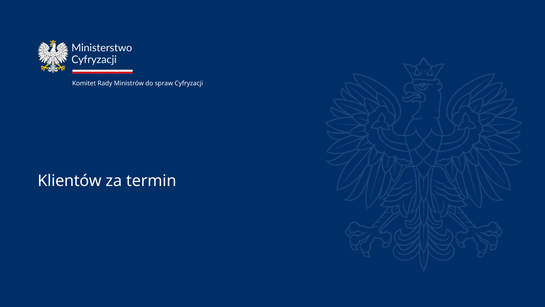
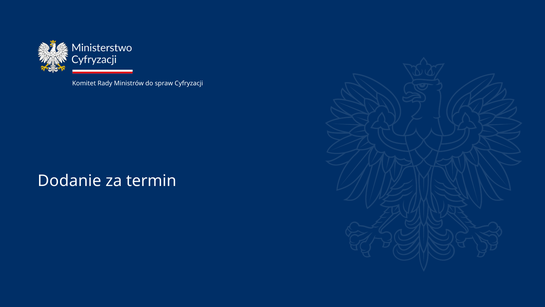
Klientów: Klientów -> Dodanie (69, 180)
